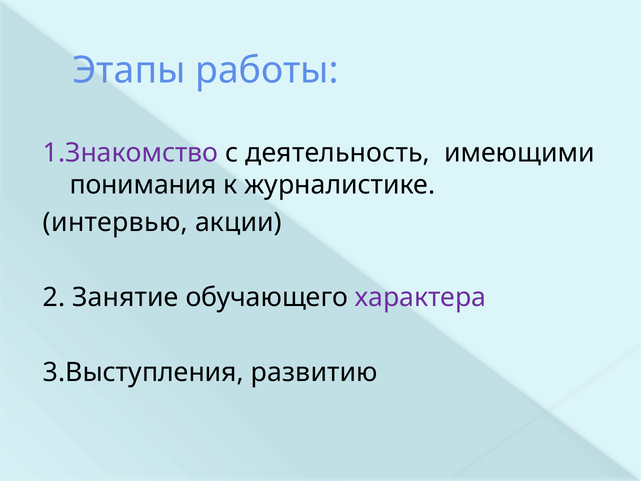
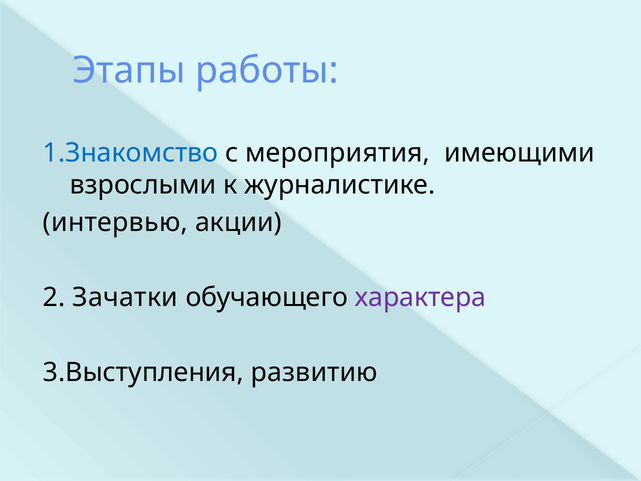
1.Знакомство colour: purple -> blue (131, 153)
деятельность: деятельность -> мероприятия (338, 153)
понимания: понимания -> взрослыми (143, 185)
Занятие: Занятие -> Зачатки (125, 297)
